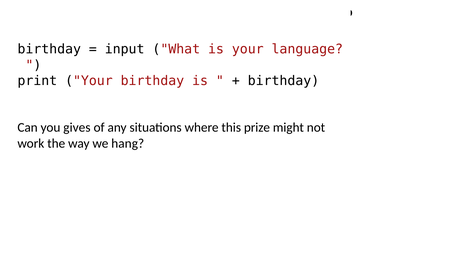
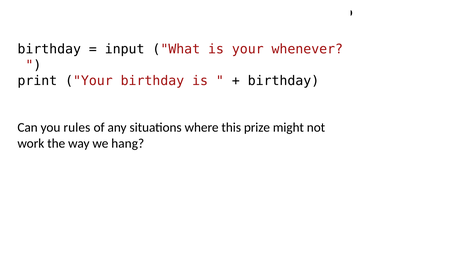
language: language -> whenever (307, 49)
gives: gives -> rules (77, 128)
